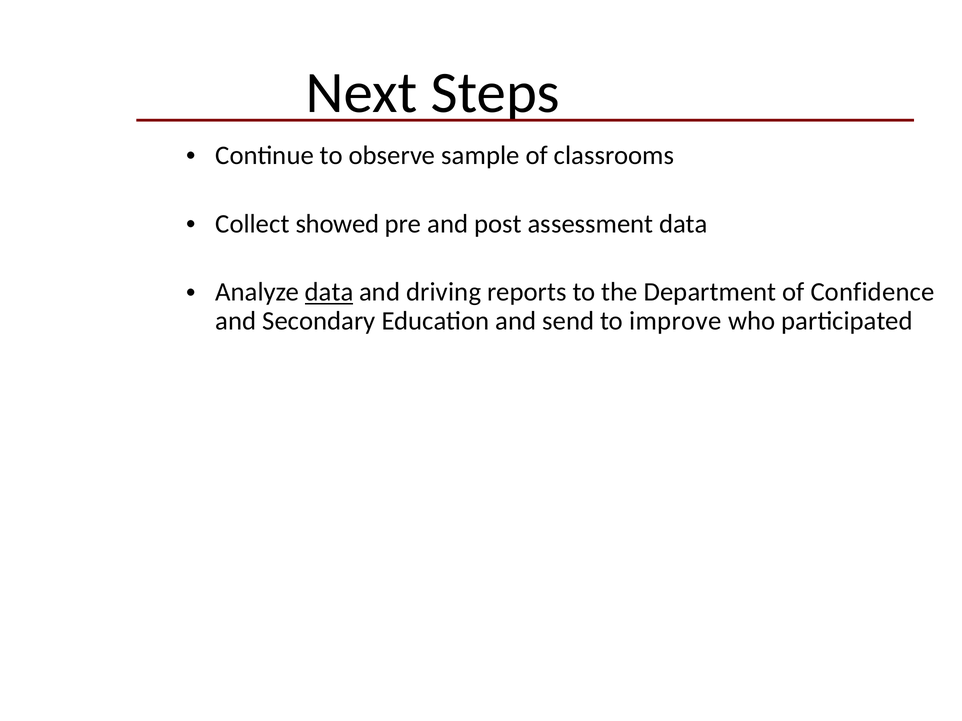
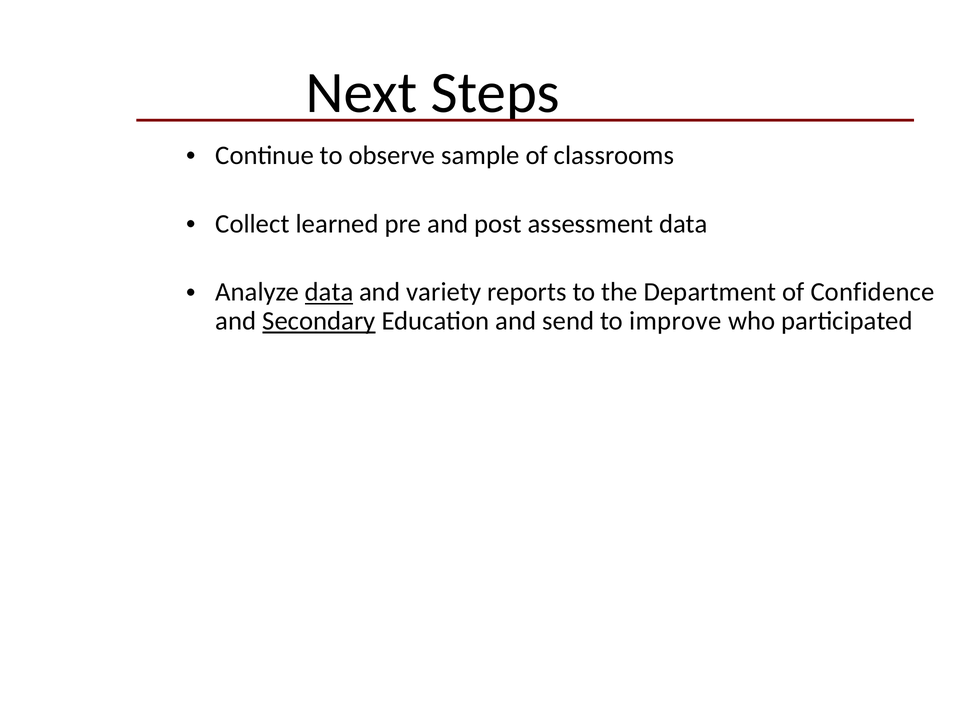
showed: showed -> learned (337, 224)
driving: driving -> variety (444, 292)
Secondary underline: none -> present (319, 321)
